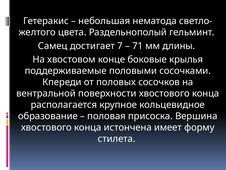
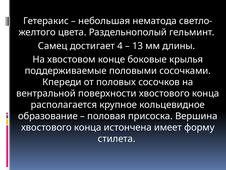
7: 7 -> 4 (120, 46)
71: 71 -> 13 (138, 46)
